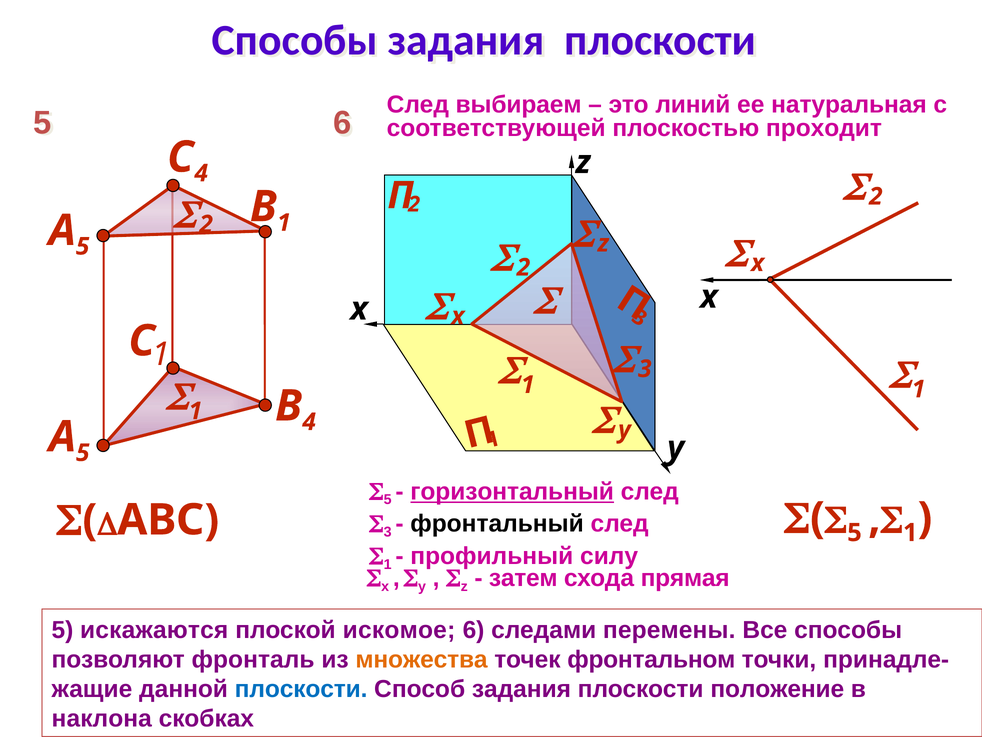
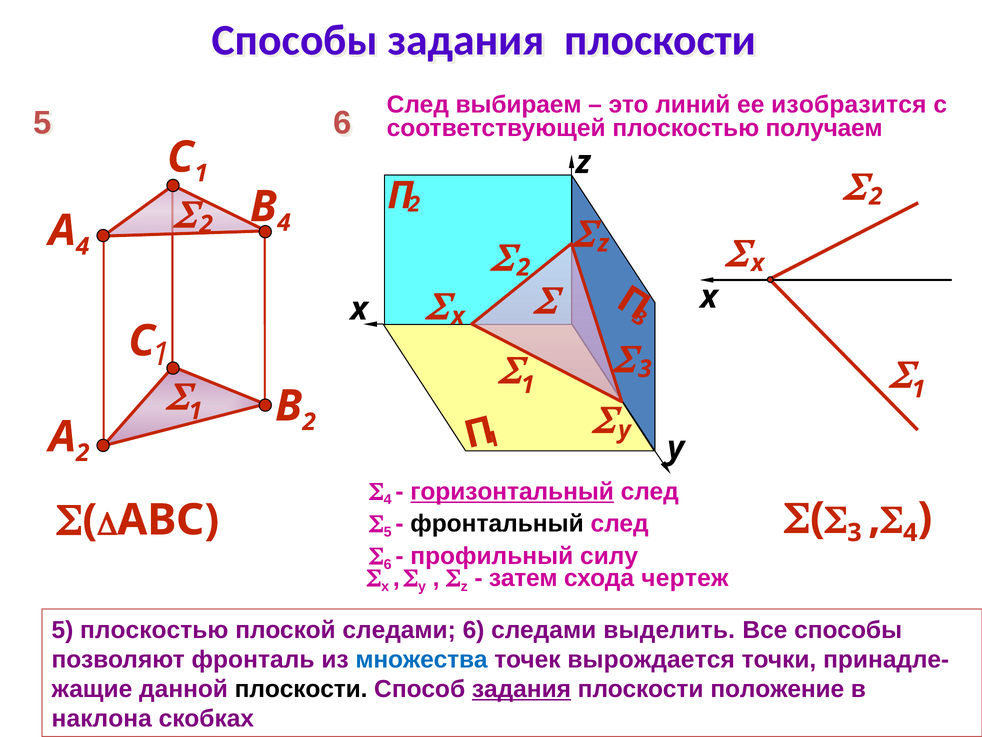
натуральная: натуральная -> изобразится (849, 105)
проходит: проходит -> получаем (824, 128)
4: 4 -> 1 (201, 173)
1: 1 -> 4 (284, 223)
5: 5 -> 4 (83, 246)
В 4: 4 -> 2 (309, 422)
5: 5 -> 2 (83, 453)
5: 5 -> 4 (388, 499)
5: 5 -> 3 (854, 532)
1: 1 -> 4 (910, 532)
3: 3 -> 5 (388, 532)
1: 1 -> 6 (388, 564)
прямая: прямая -> чертеж (685, 578)
5 искажаются: искажаются -> плоскостью (154, 630)
плоской искомое: искомое -> следами (399, 630)
перемены: перемены -> выделить (669, 630)
множества colour: orange -> blue (422, 659)
фронтальном: фронтальном -> вырождается (651, 659)
плоскости colour: blue -> black (301, 689)
задания underline: none -> present (521, 689)
